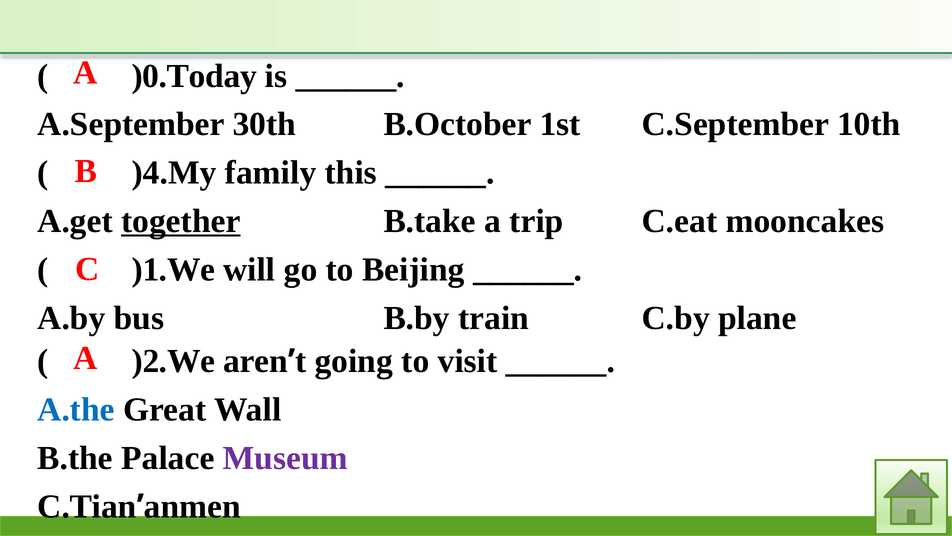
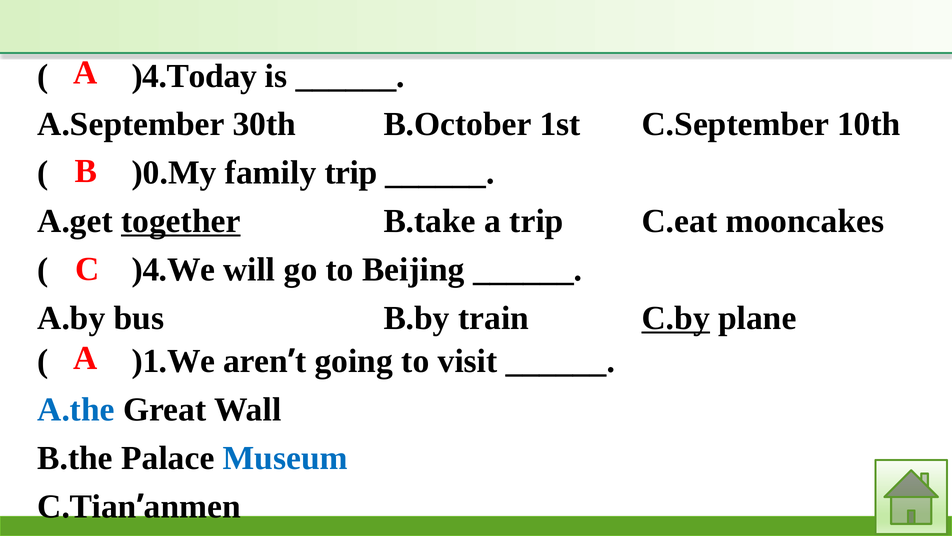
)0.Today: )0.Today -> )4.Today (194, 76)
)4.My: )4.My -> )0.My (174, 173)
family this: this -> trip (351, 173)
)1.We: )1.We -> )4.We (173, 269)
C.by underline: none -> present (676, 318)
)2.We: )2.We -> )1.We (173, 361)
Museum colour: purple -> blue (285, 458)
